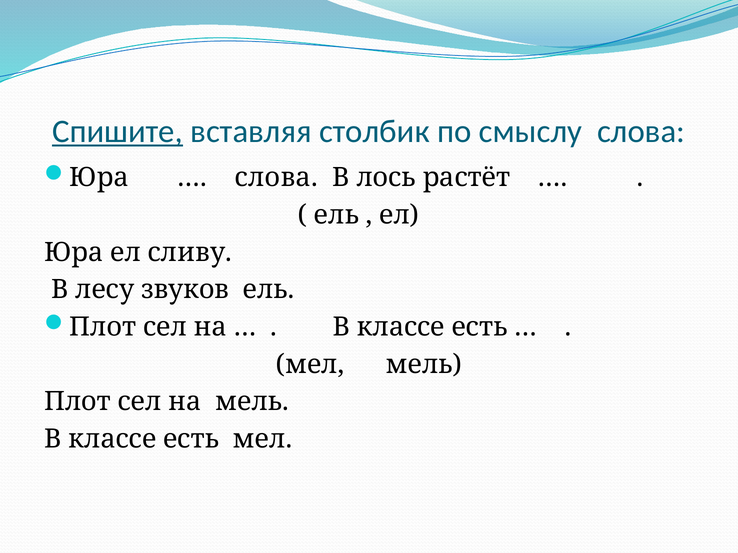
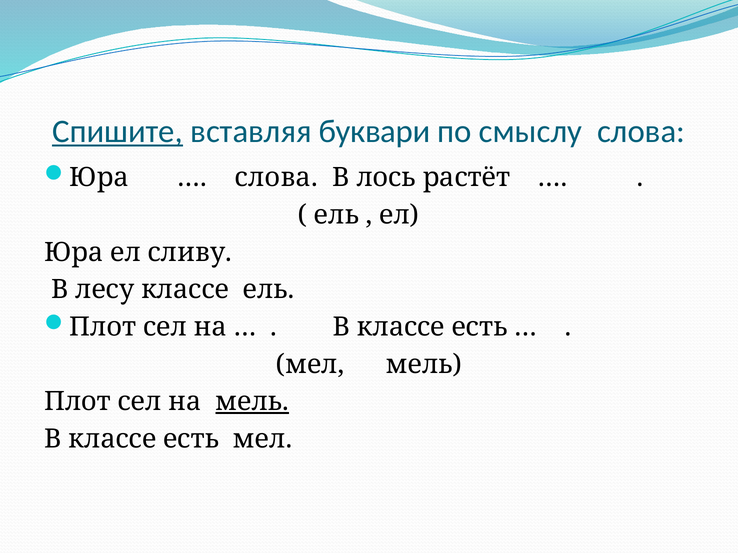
столбик: столбик -> буквари (375, 132)
лесу звуков: звуков -> классе (185, 290)
мель underline: none -> present (252, 402)
